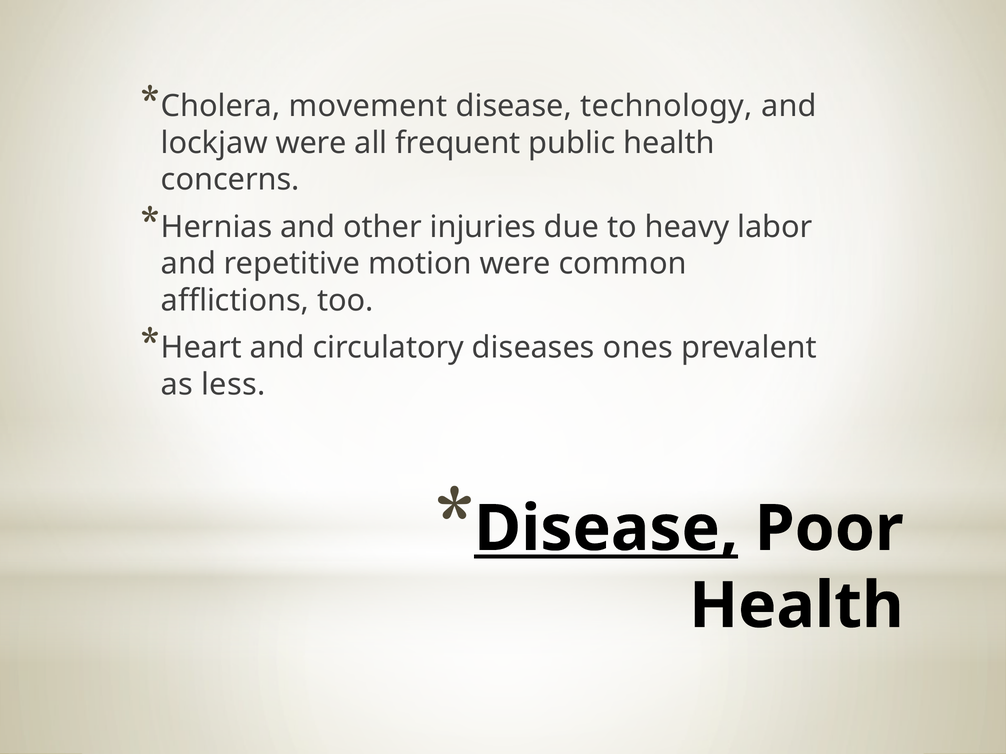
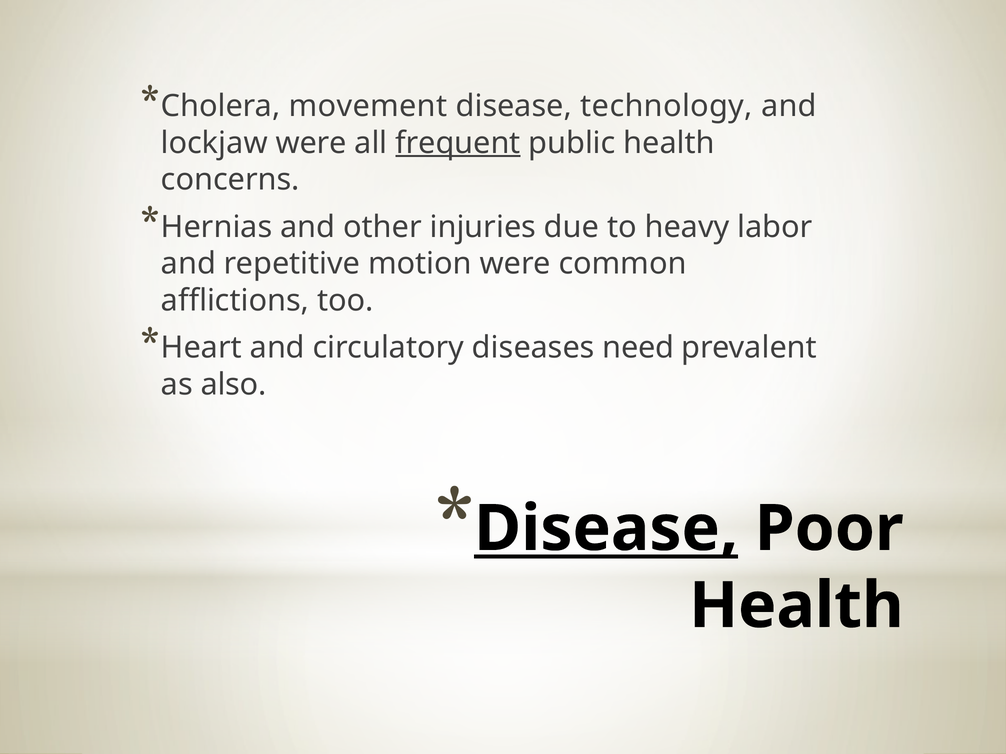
frequent underline: none -> present (458, 143)
ones: ones -> need (638, 348)
less: less -> also (234, 385)
